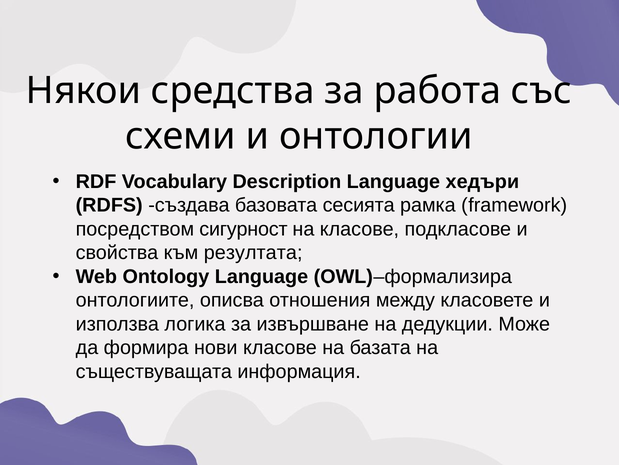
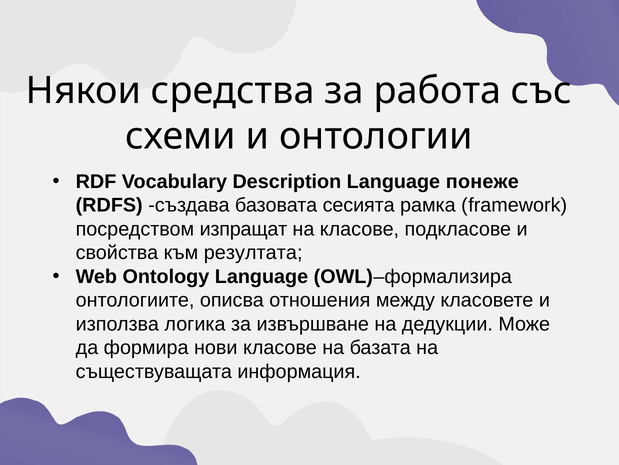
хедъри: хедъри -> понеже (482, 181)
сигурност: сигурност -> изпращат (243, 229)
